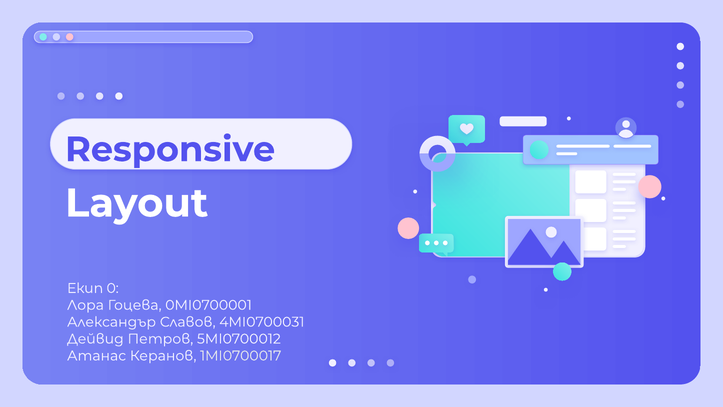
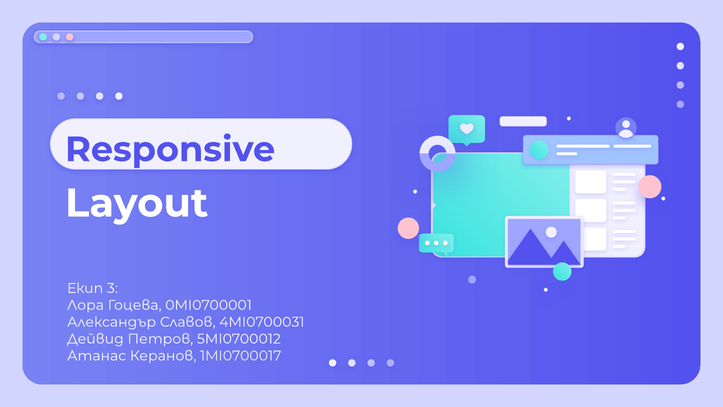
0: 0 -> 3 (112, 288)
